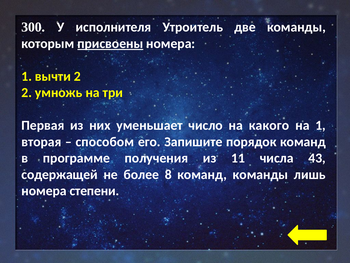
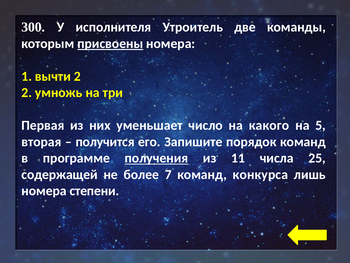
на 1: 1 -> 5 (321, 125)
способом: способом -> получится (105, 142)
получения underline: none -> present (156, 158)
43: 43 -> 25 (317, 158)
8: 8 -> 7 (168, 174)
команд команды: команды -> конкурса (260, 174)
